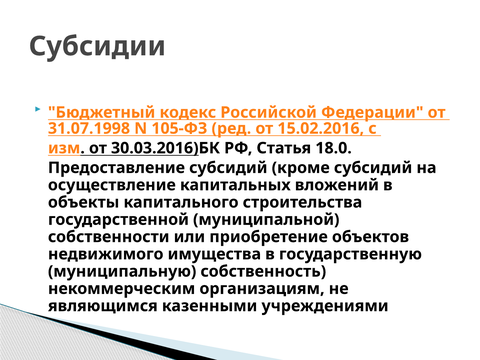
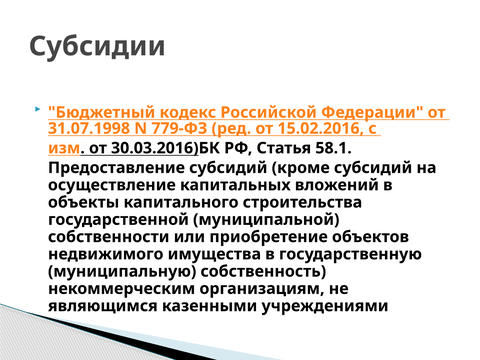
105-ФЗ: 105-ФЗ -> 779-ФЗ (179, 128)
18.0: 18.0 -> 58.1 (334, 148)
